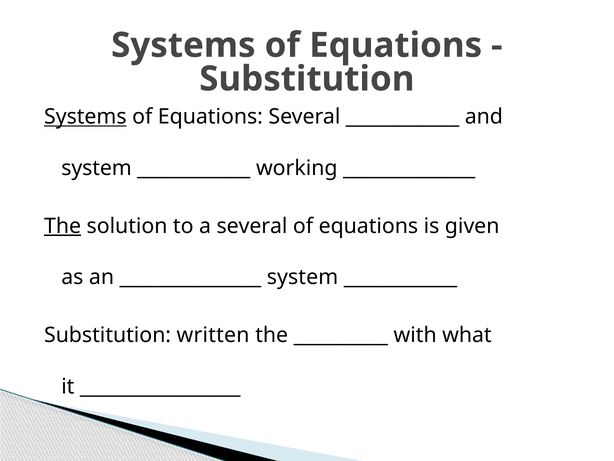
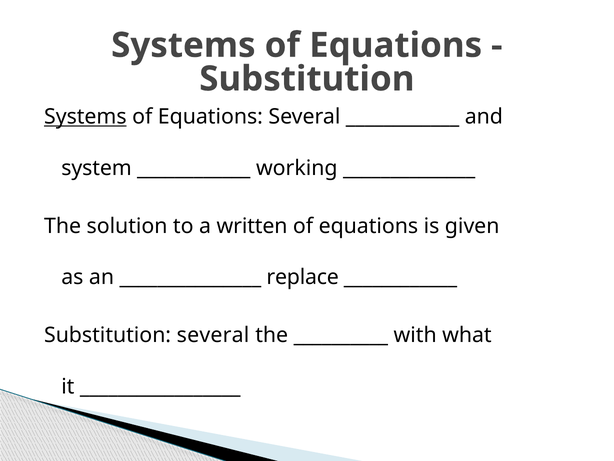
The underline: present -> none (63, 226)
a several: several -> written (252, 226)
system: system -> replace (303, 277)
Substitution written: written -> several (213, 335)
